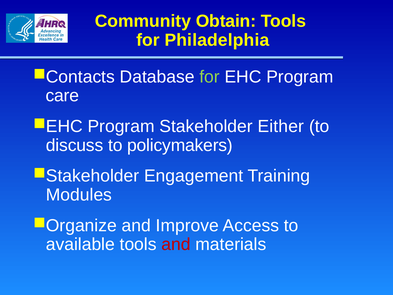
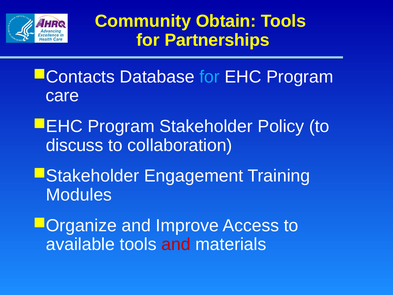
Philadelphia: Philadelphia -> Partnerships (217, 40)
for colour: light green -> light blue (210, 77)
Either: Either -> Policy (281, 126)
policymakers: policymakers -> collaboration (180, 145)
